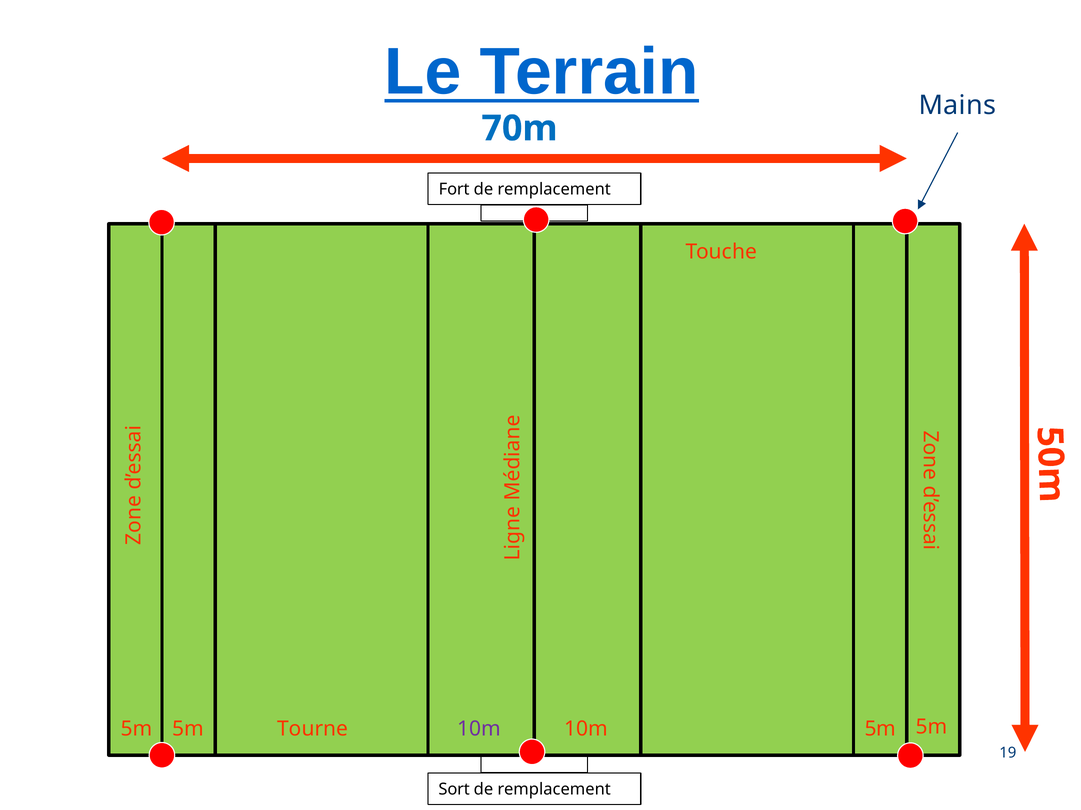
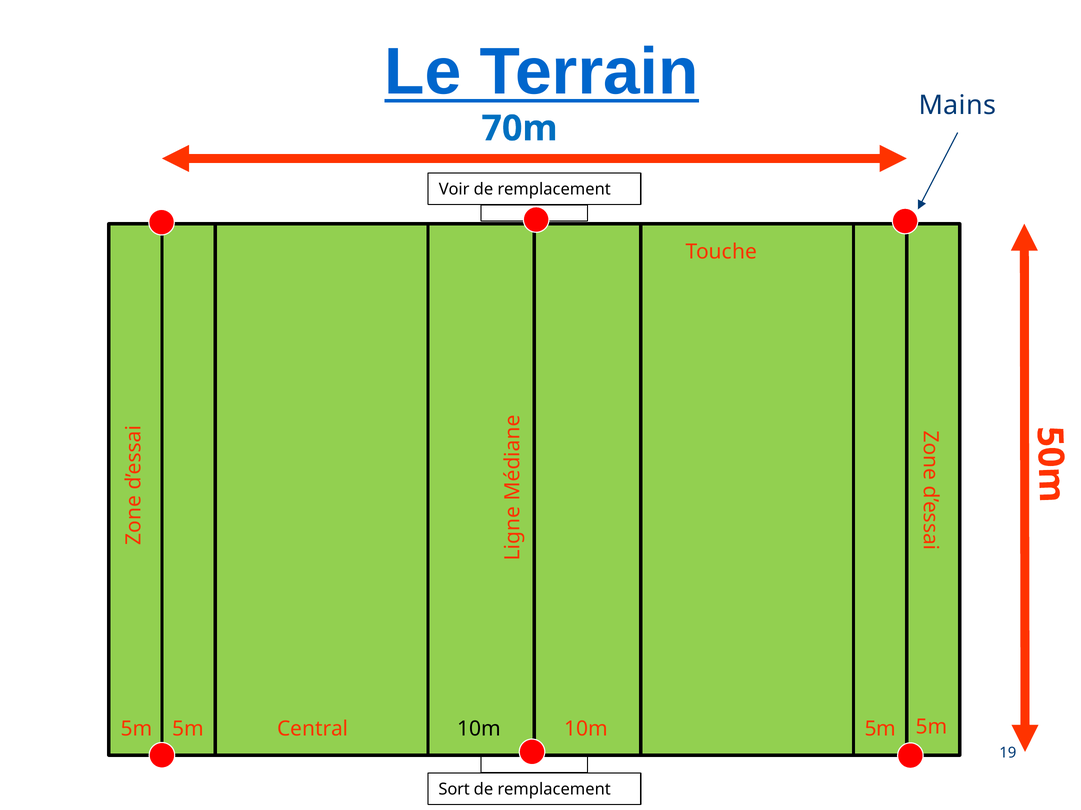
Fort: Fort -> Voir (454, 189)
Tourne: Tourne -> Central (313, 730)
10m colour: purple -> black (479, 730)
